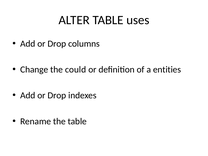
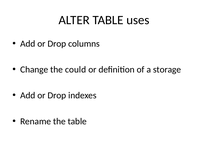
entities: entities -> storage (167, 70)
